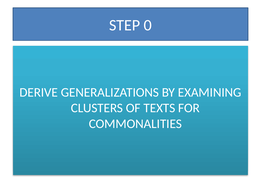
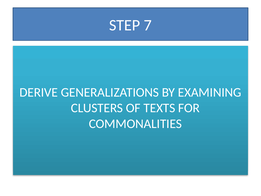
0: 0 -> 7 (148, 25)
